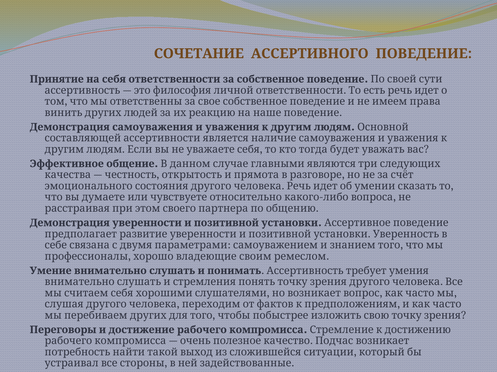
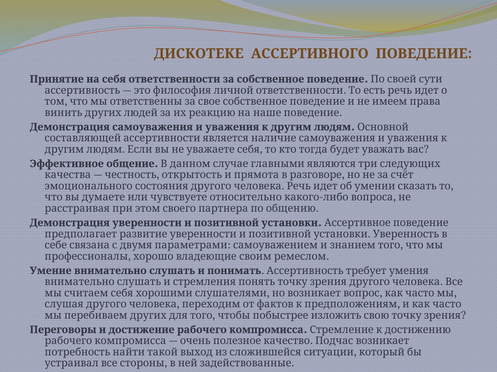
СОЧЕТАНИЕ: СОЧЕТАНИЕ -> ДИСКОТЕКЕ (199, 54)
